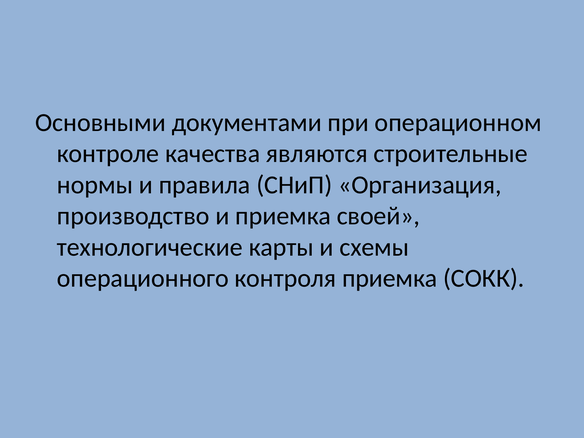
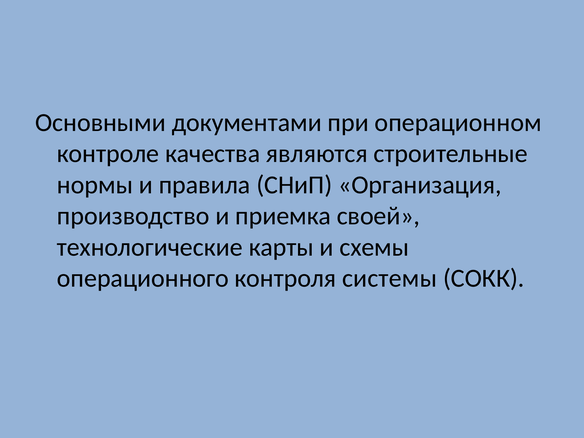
контроля приемка: приемка -> системы (390, 278)
